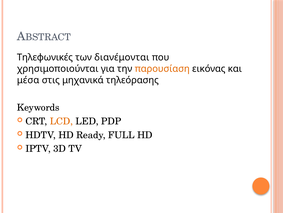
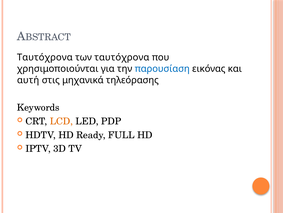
Τηλεφωνικές: Τηλεφωνικές -> Ταυτόχρονα (45, 57)
των διανέμονται: διανέμονται -> ταυτόχρονα (122, 57)
παρουσίαση colour: orange -> blue (162, 69)
μέσα: μέσα -> αυτή (28, 80)
